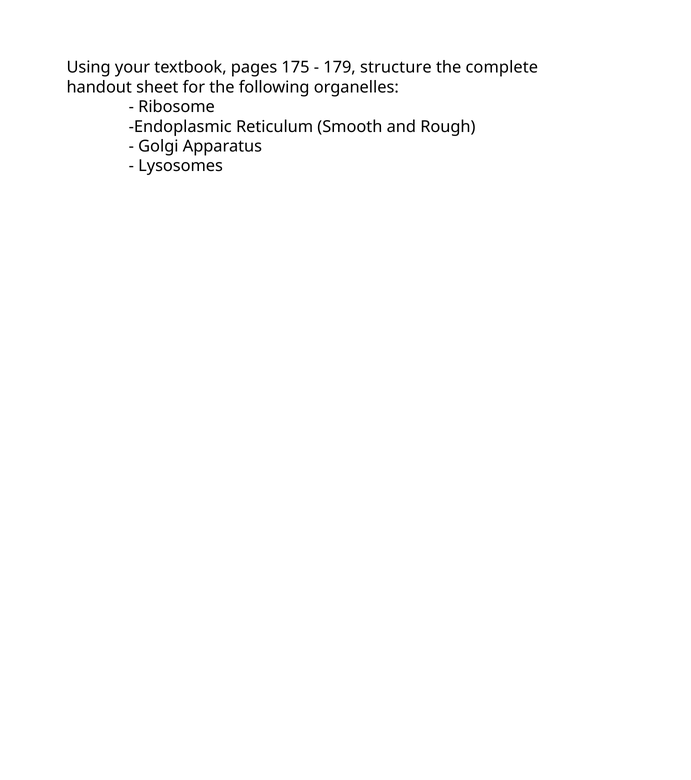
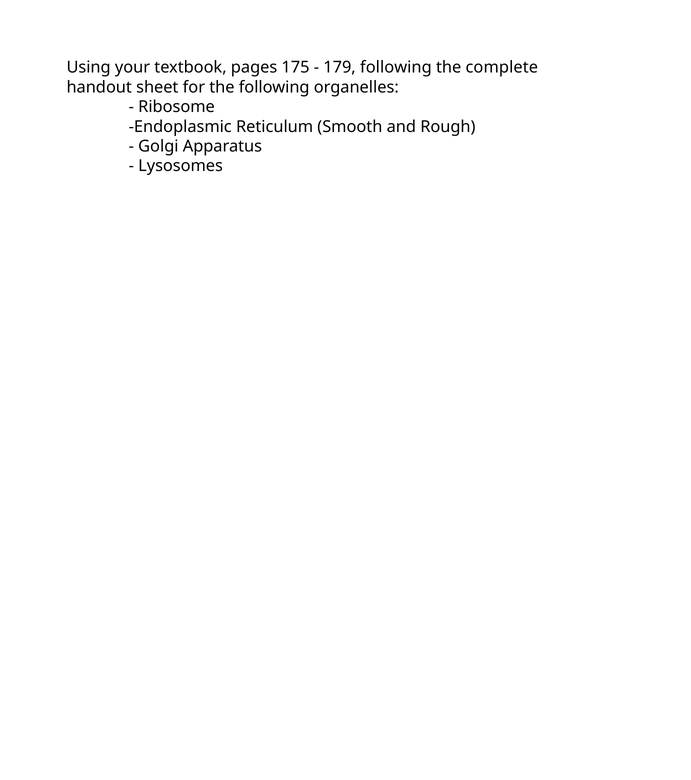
179 structure: structure -> following (396, 68)
